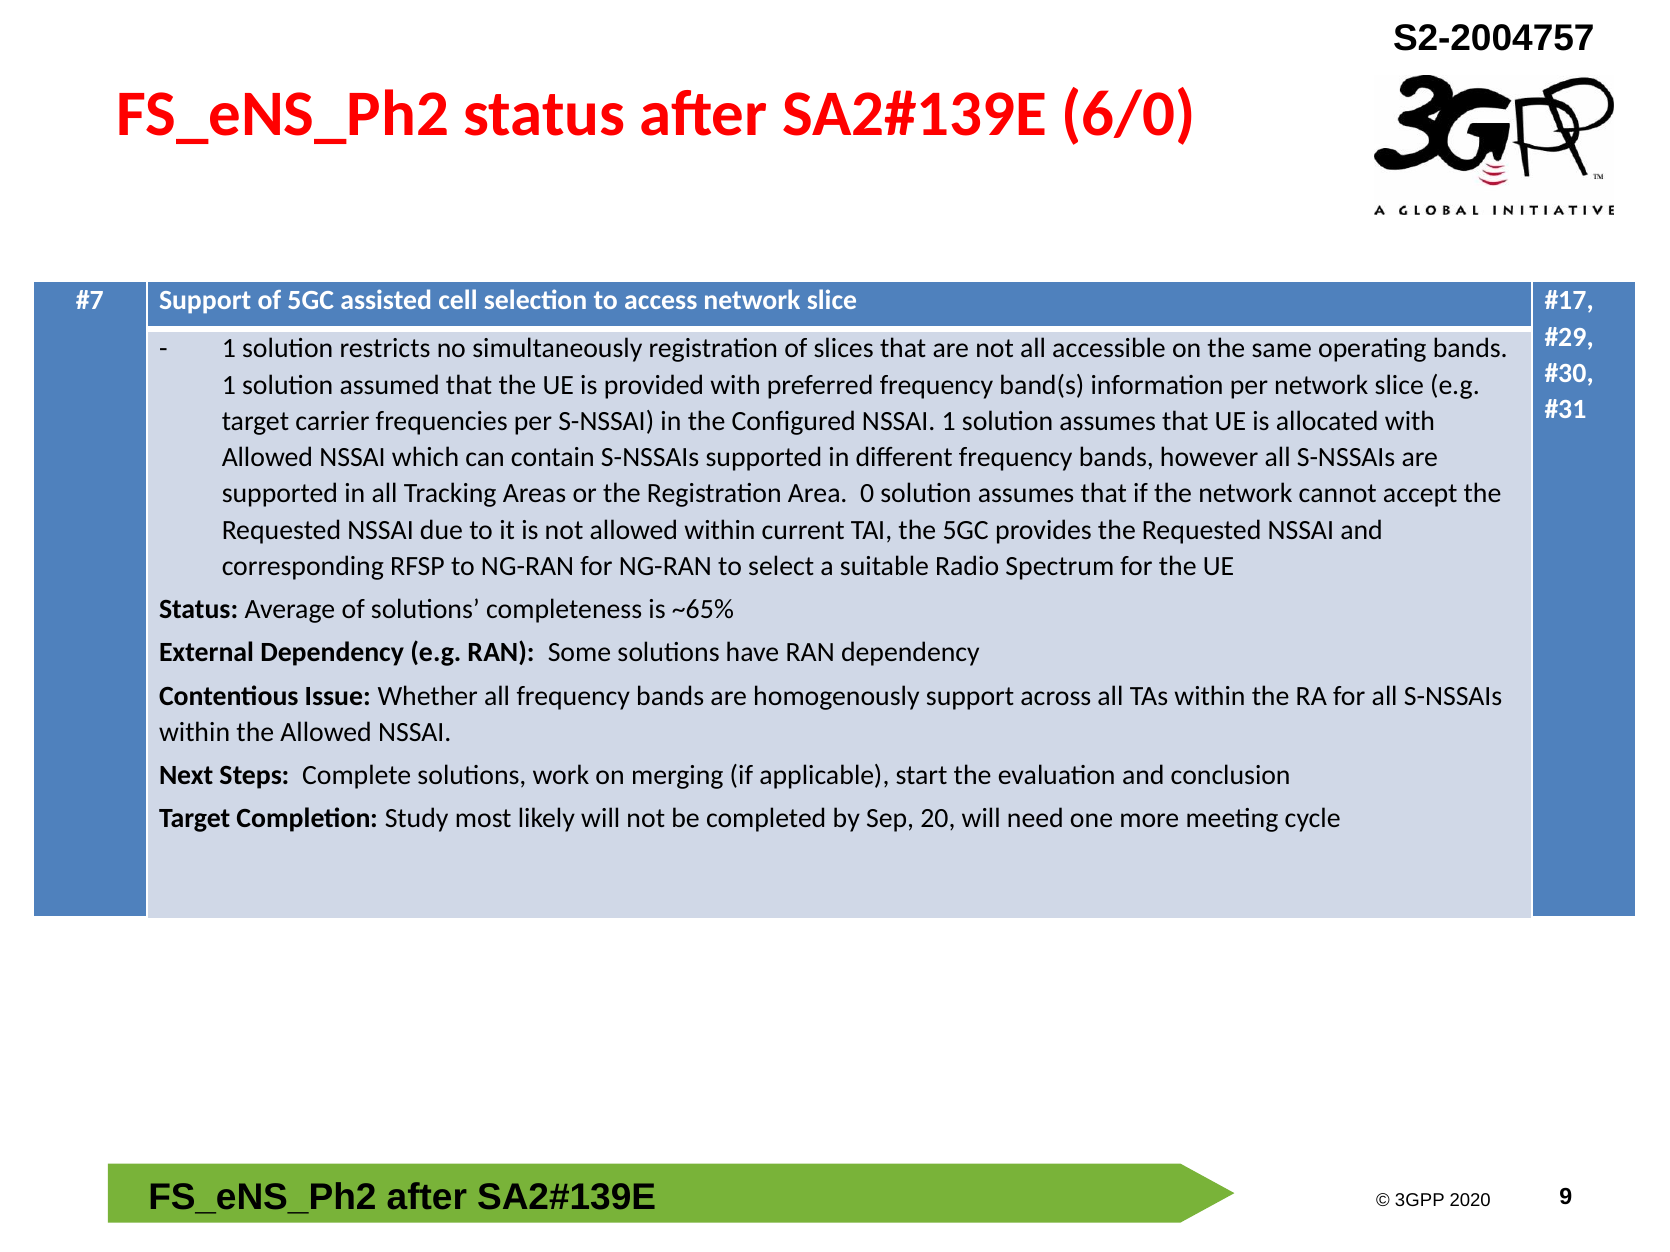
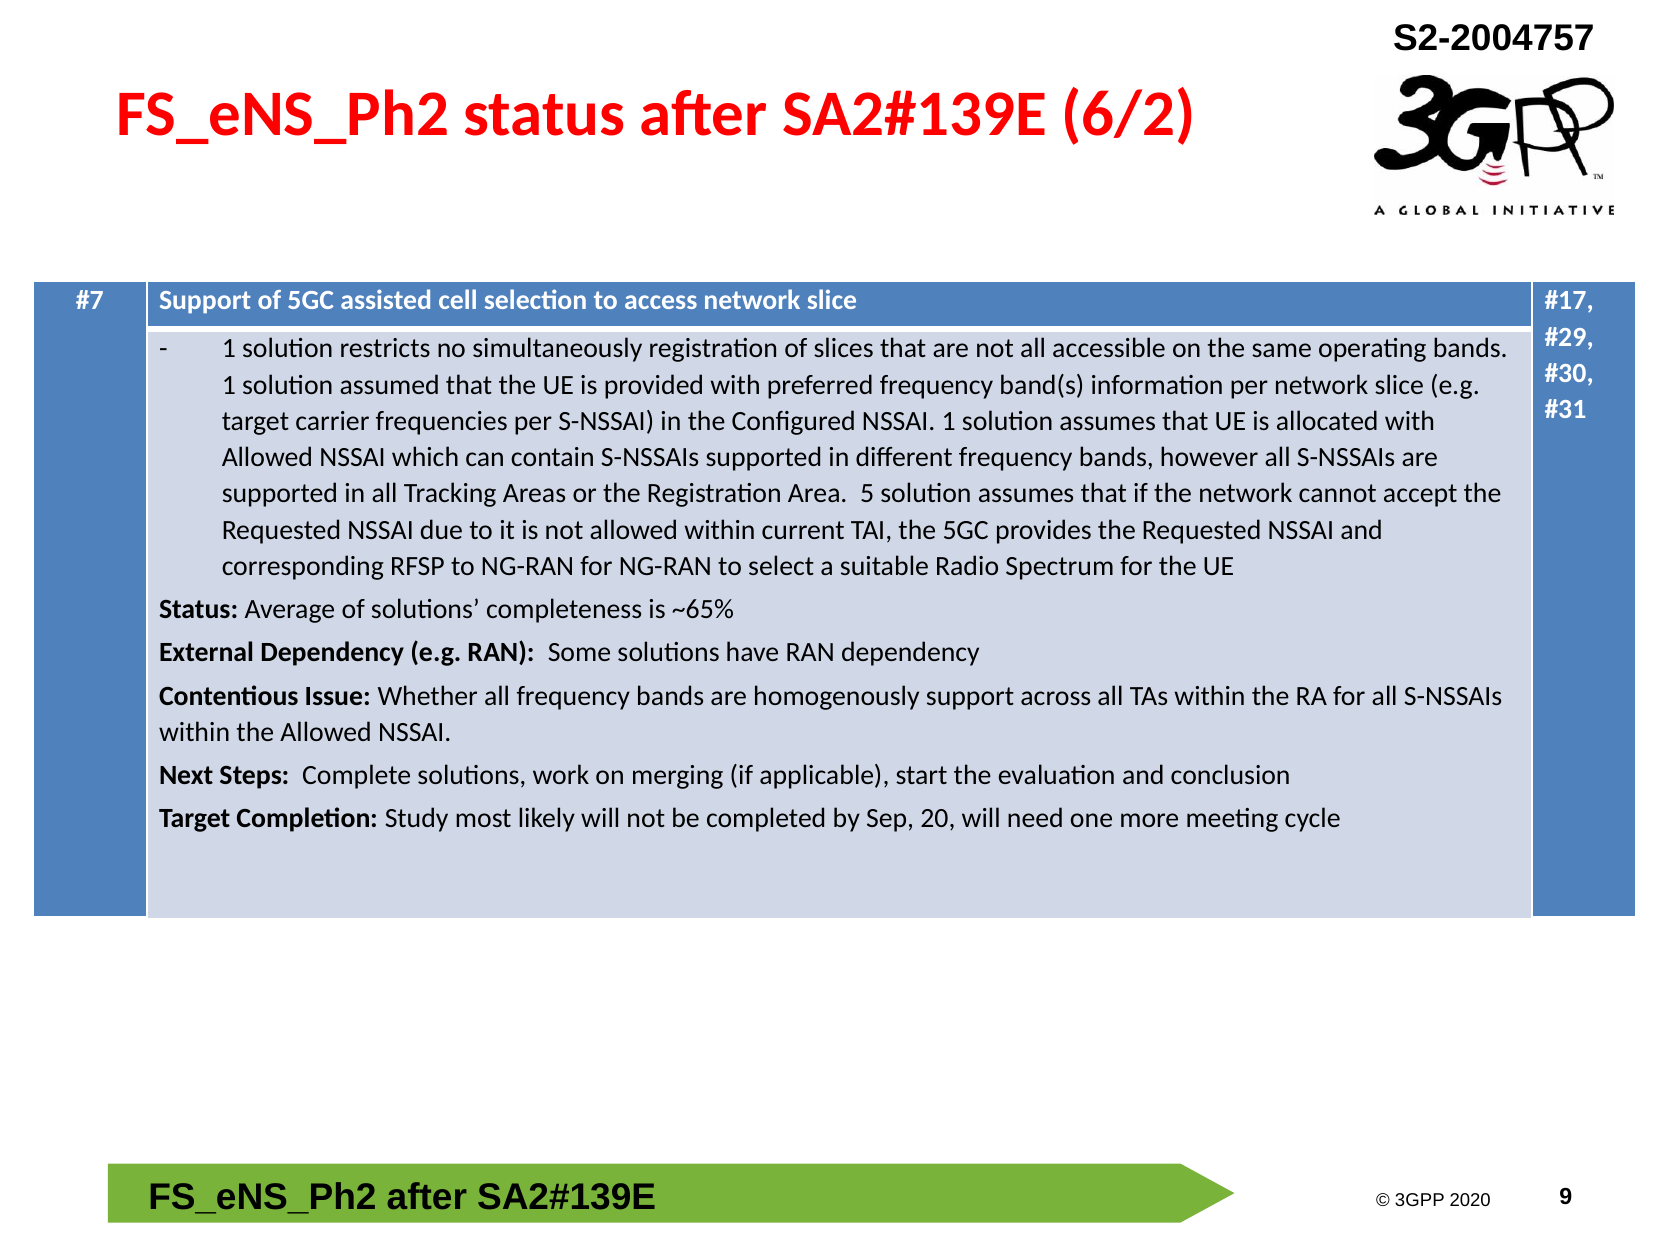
6/0: 6/0 -> 6/2 (1128, 114)
0: 0 -> 5 (867, 494)
